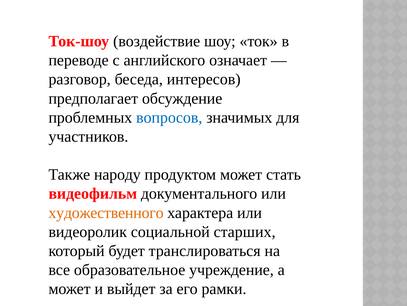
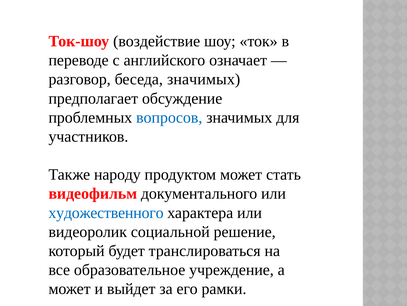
беседа интересов: интересов -> значимых (204, 79)
художественного colour: orange -> blue (106, 212)
старших: старших -> решение (245, 231)
